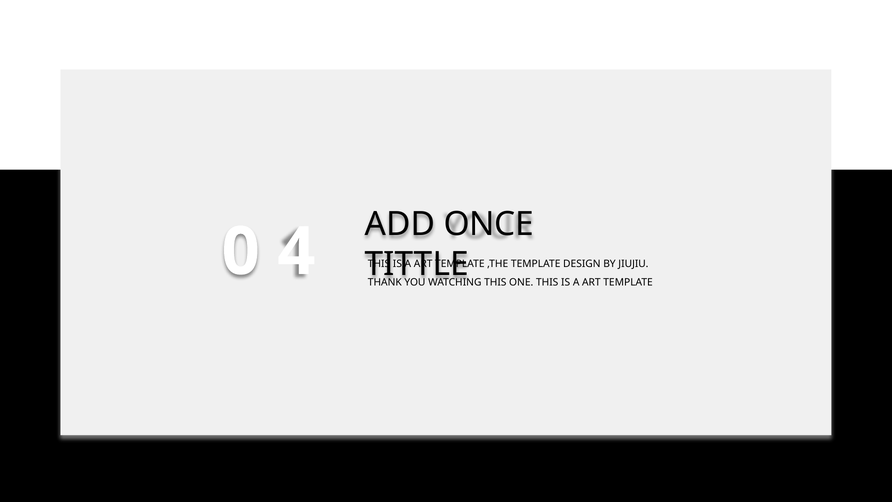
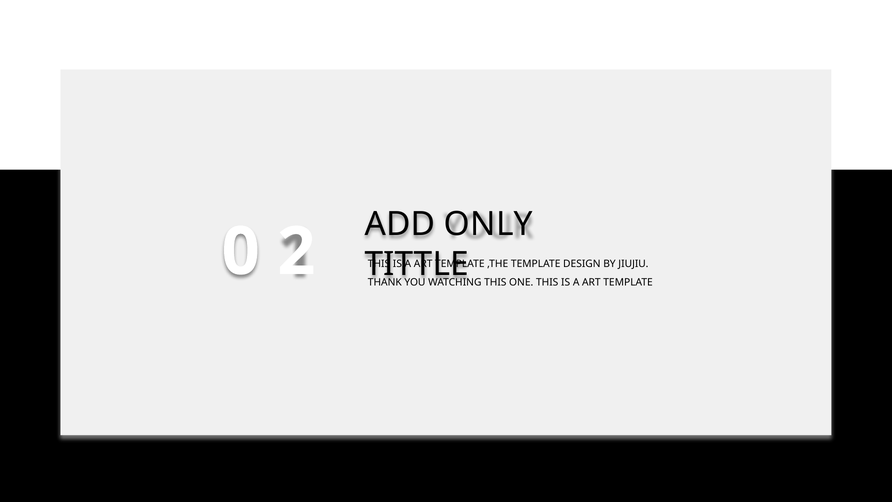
ONCE: ONCE -> ONLY (488, 224)
4: 4 -> 2 (296, 252)
